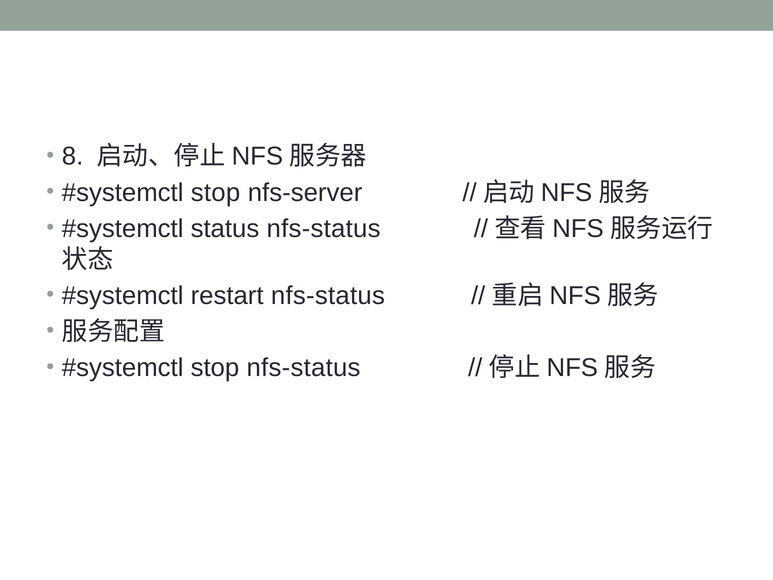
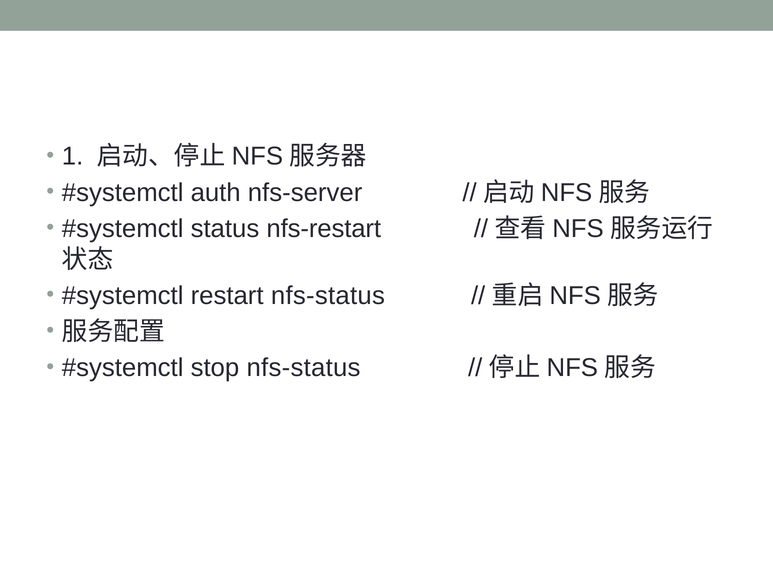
8: 8 -> 1 (73, 156)
stop: stop -> auth (216, 192)
status nfs-status: nfs-status -> nfs-restart (324, 229)
